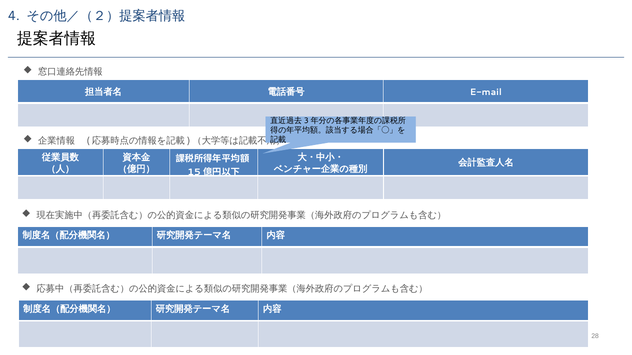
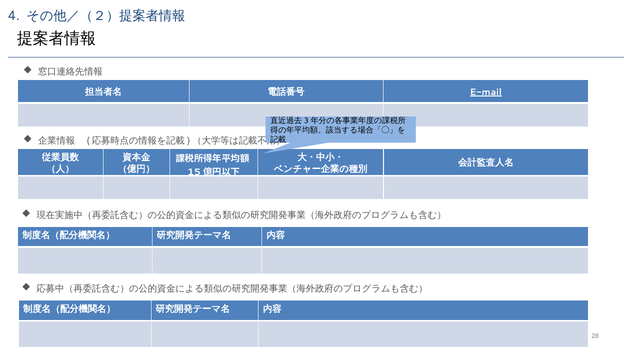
E-mail underline: none -> present (486, 92)
